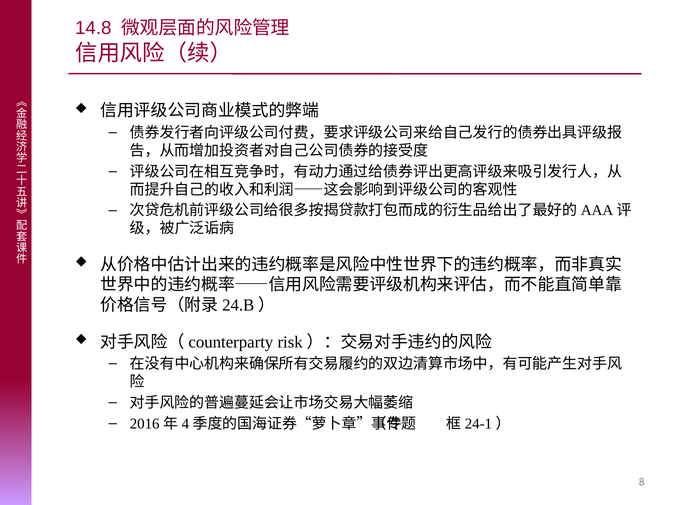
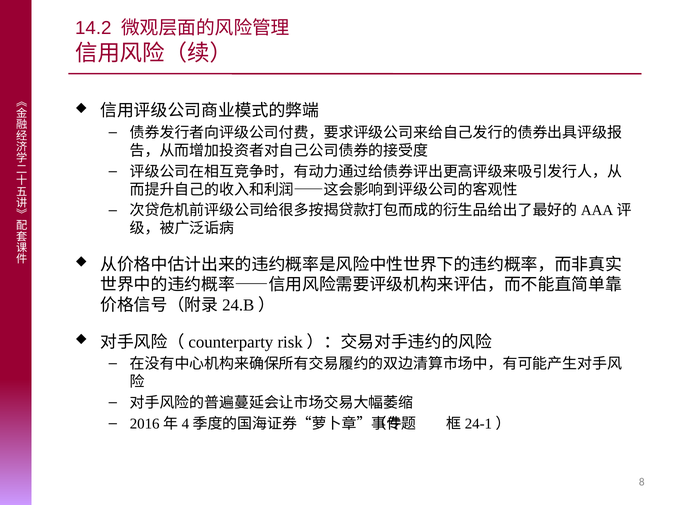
14.8: 14.8 -> 14.2 (93, 28)
